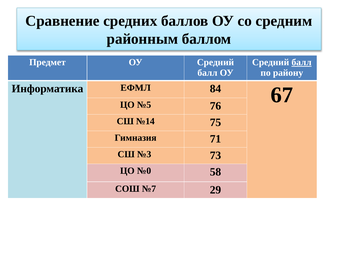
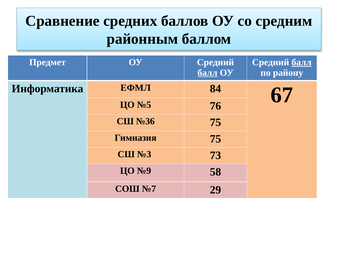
балл underline: none -> present (207, 73)
№14: №14 -> №36 (145, 122)
Гимназия 71: 71 -> 75 (215, 139)
№0: №0 -> №9 (144, 171)
